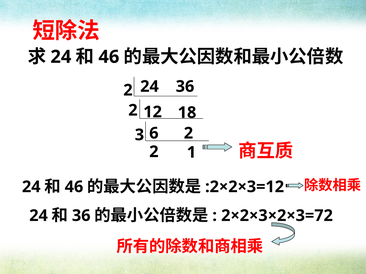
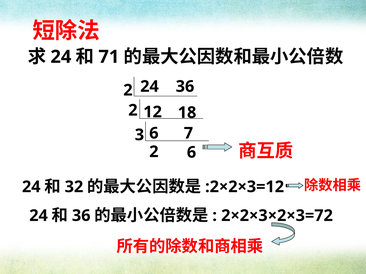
46: 46 -> 71 (109, 57)
6 2: 2 -> 7 (188, 133)
1: 1 -> 6 (192, 153)
46: 46 -> 32 (74, 187)
